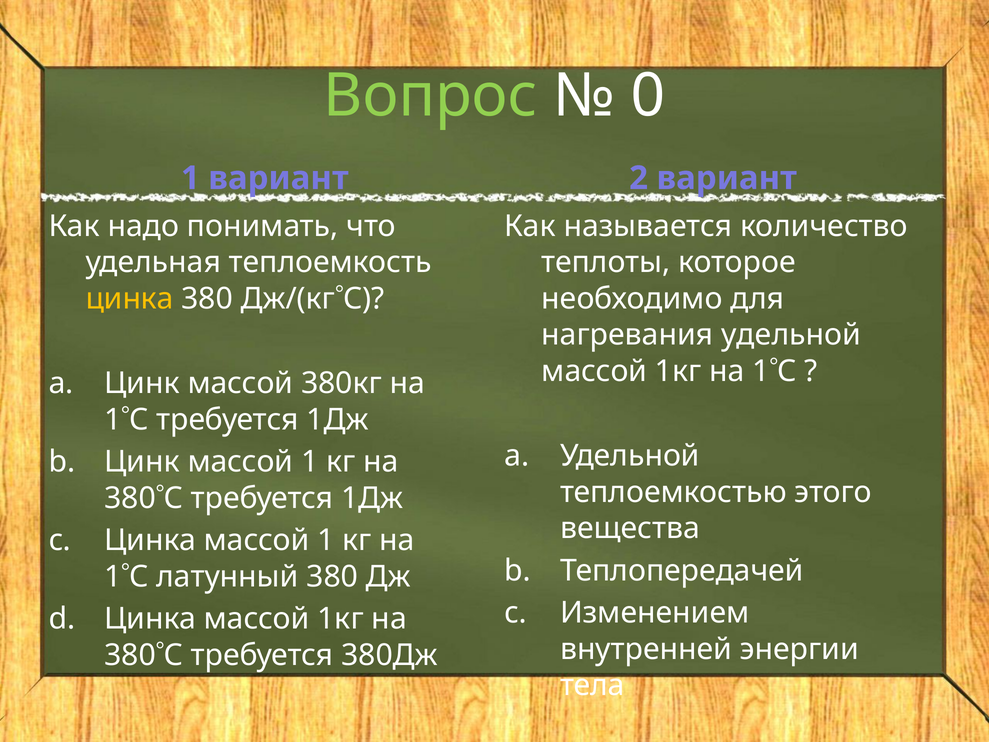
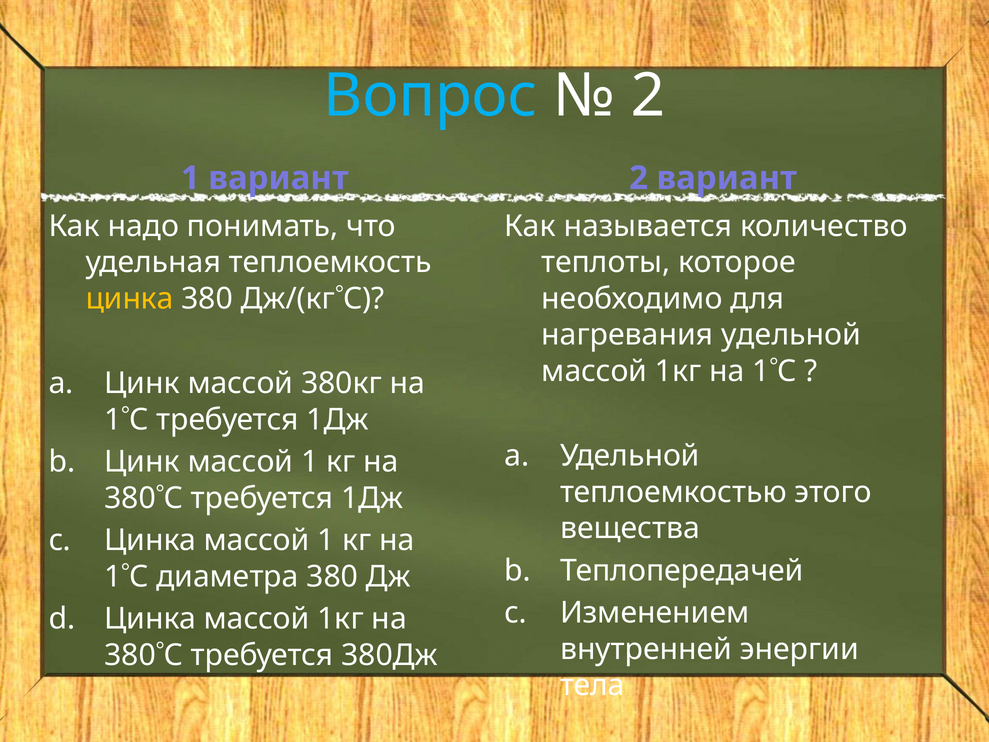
Вопрос colour: light green -> light blue (431, 96)
0: 0 -> 2 (648, 96)
латунный: латунный -> диаметра (227, 576)
